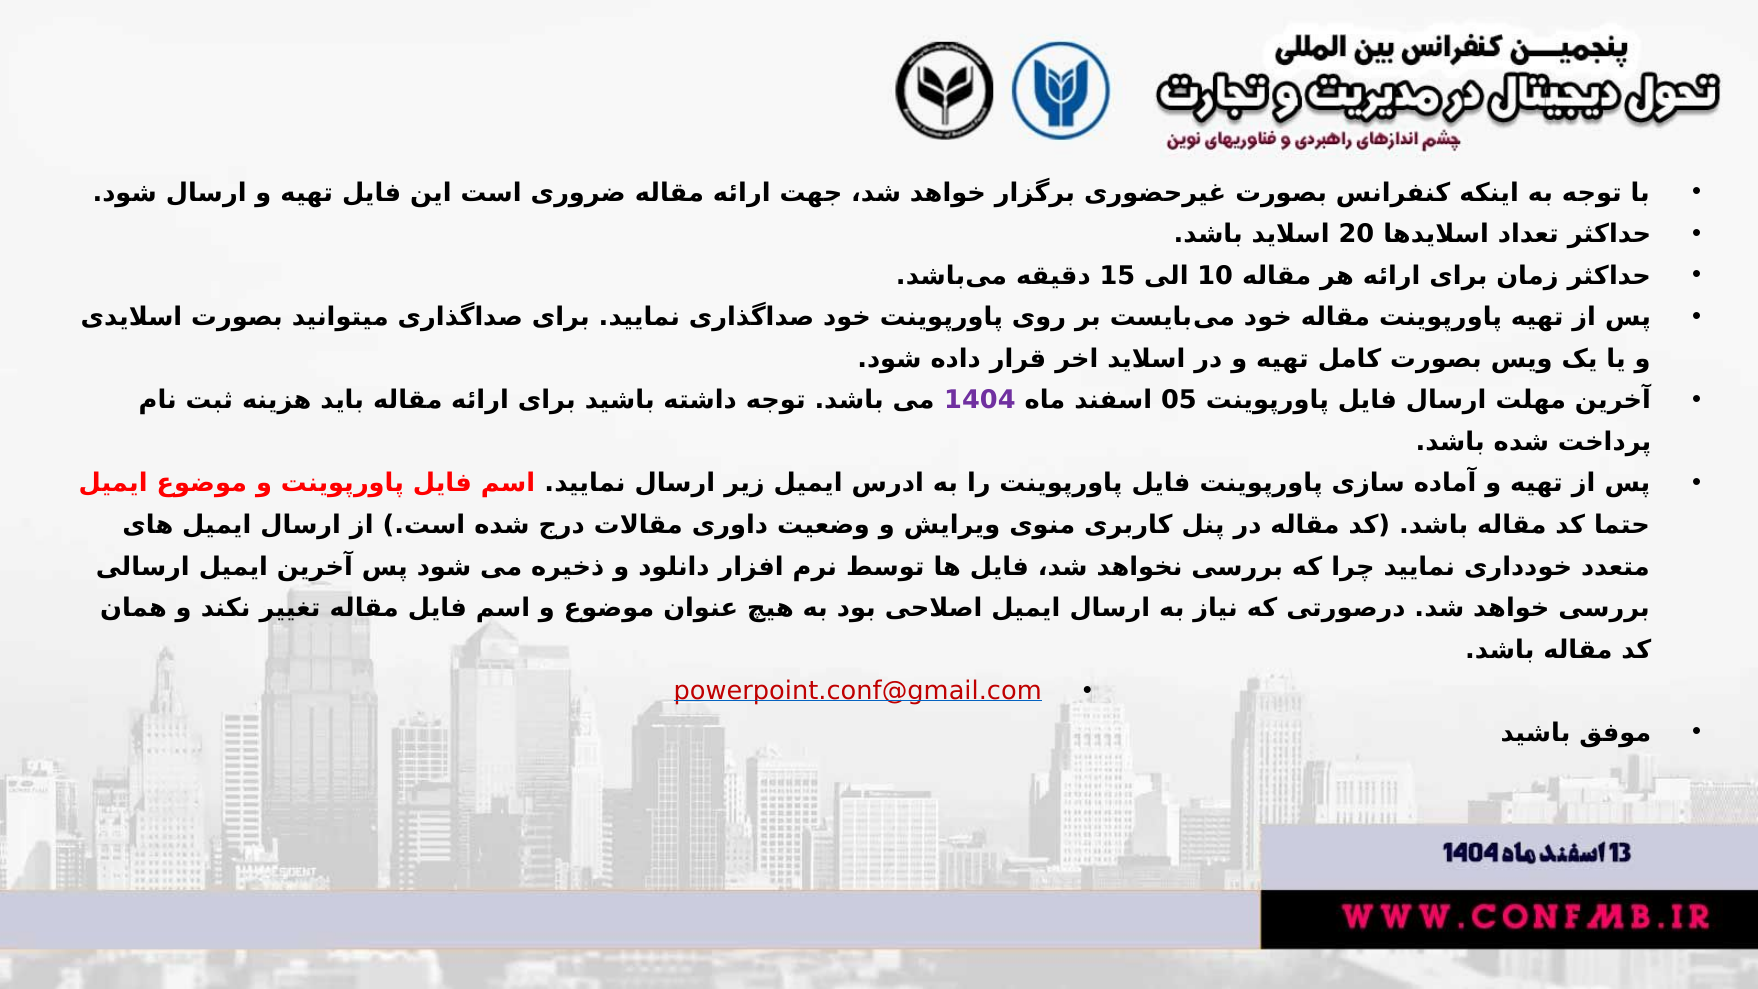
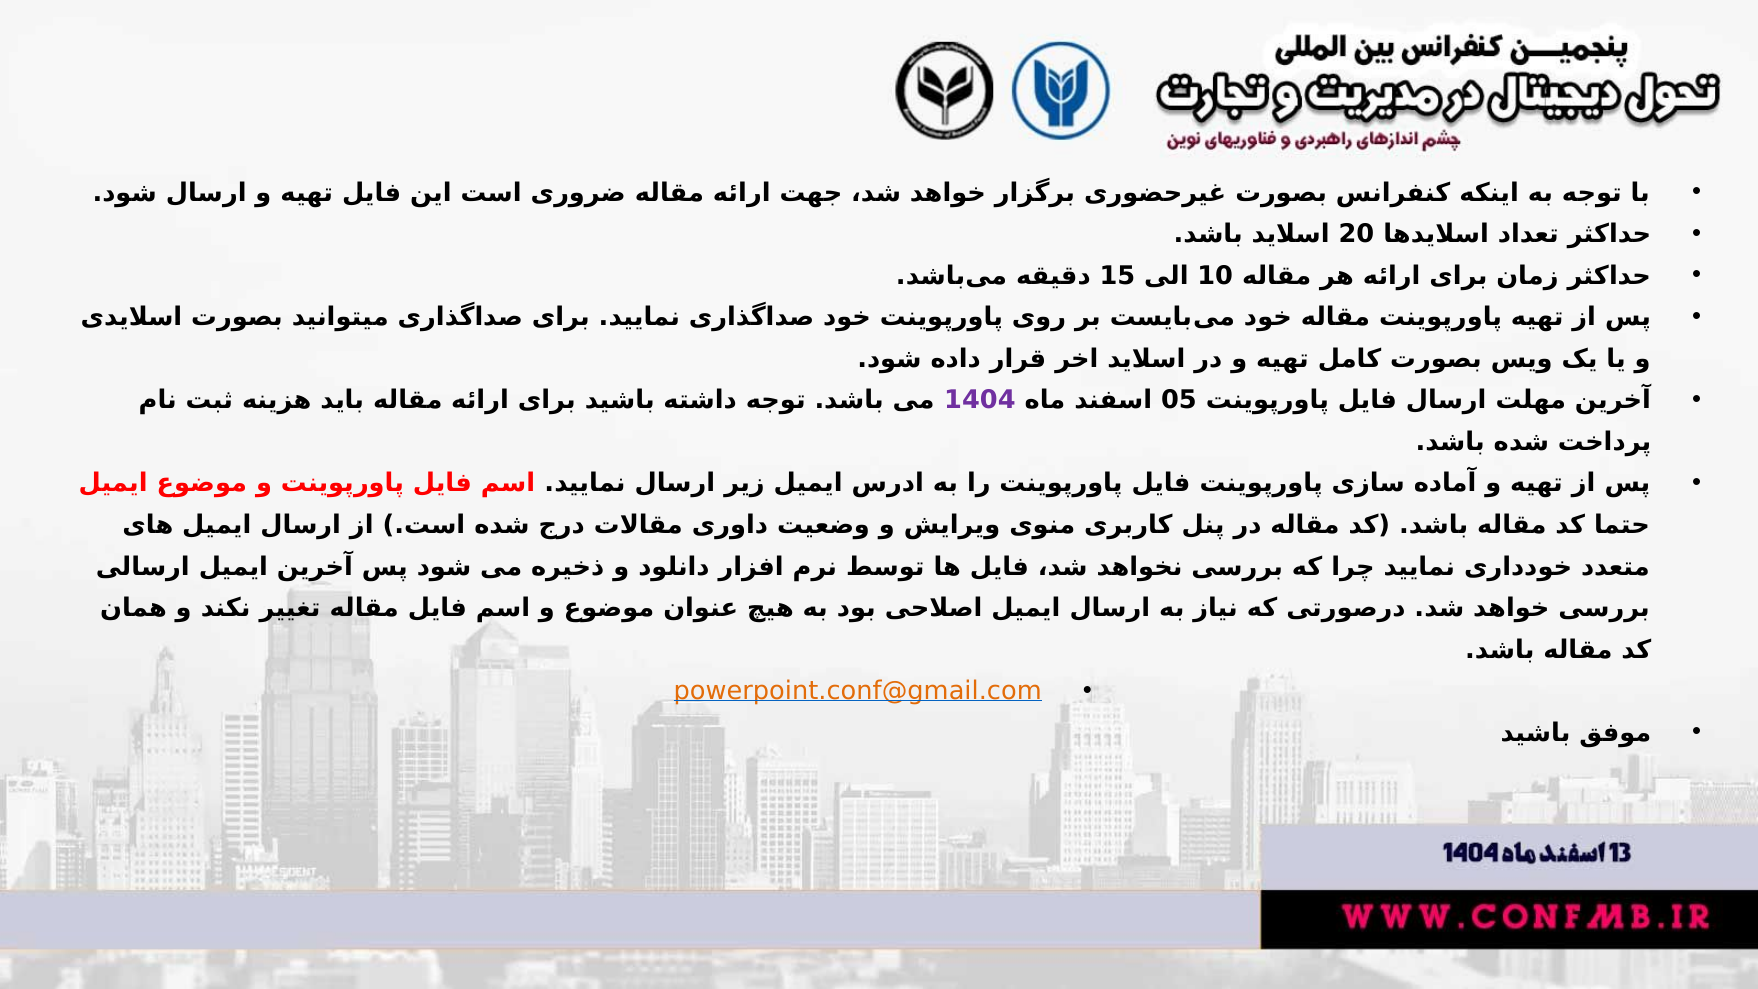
powerpoint.conf@gmail.com colour: red -> orange (858, 691)
